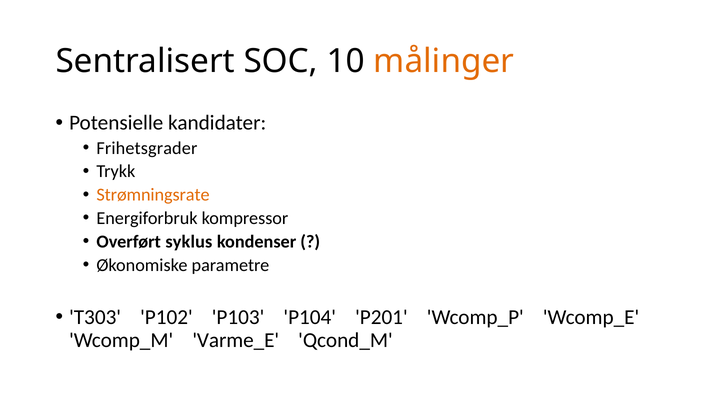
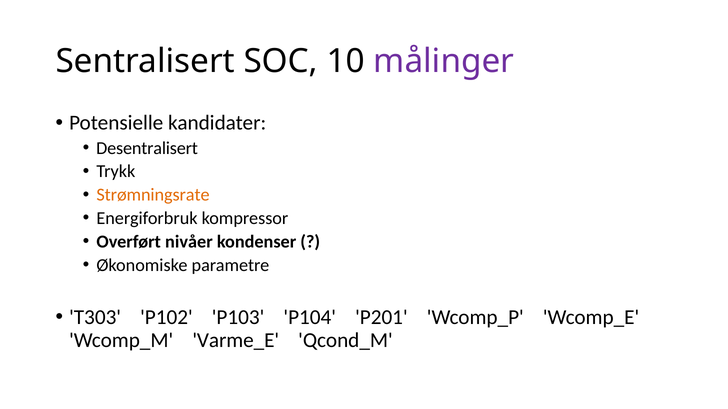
målinger colour: orange -> purple (444, 61)
Frihetsgrader: Frihetsgrader -> Desentralisert (147, 148)
syklus: syklus -> nivåer (189, 242)
